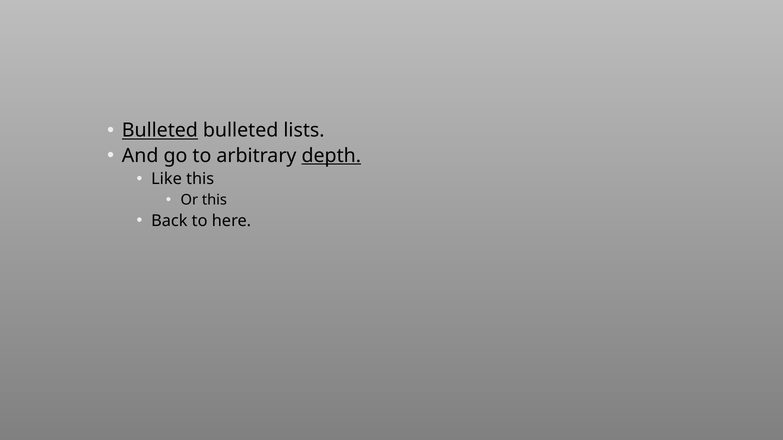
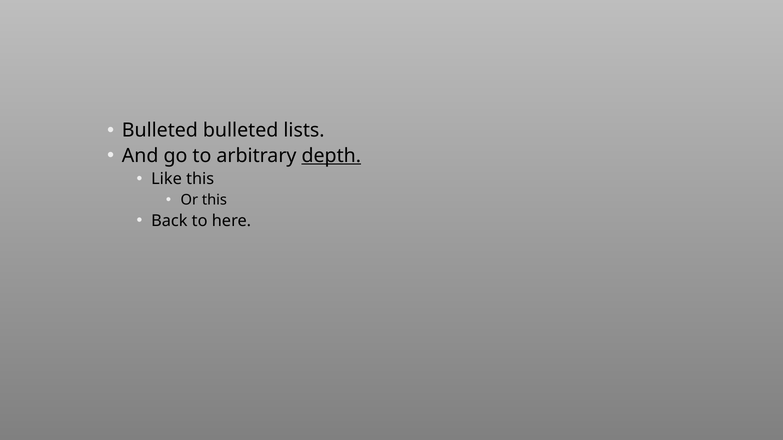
Bulleted underline: present -> none (160, 131)
